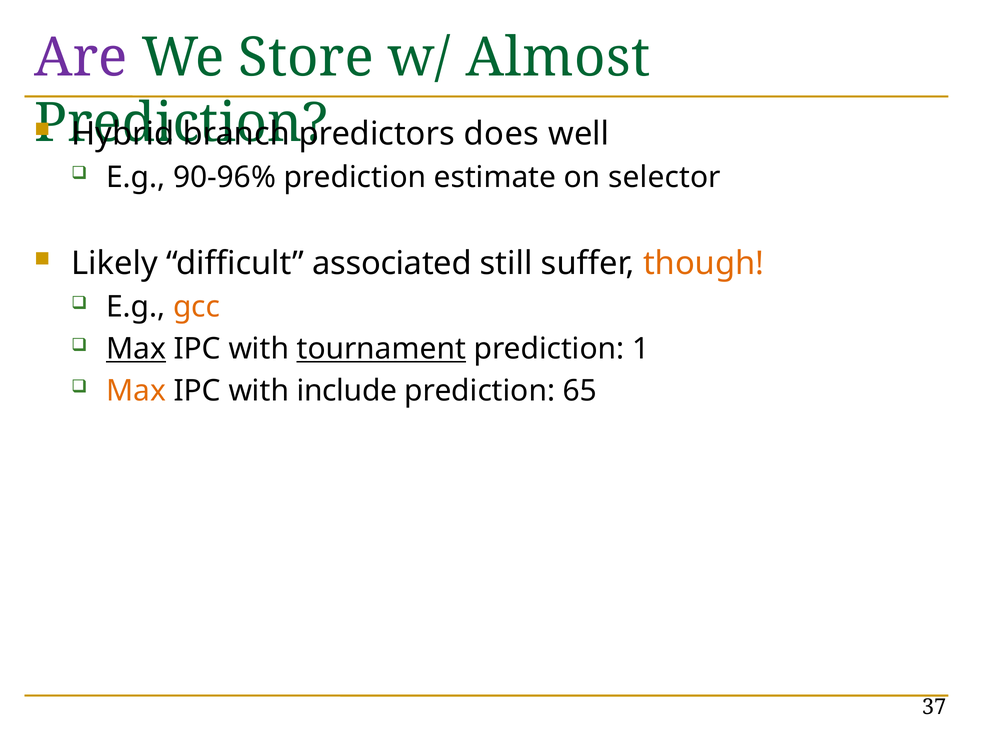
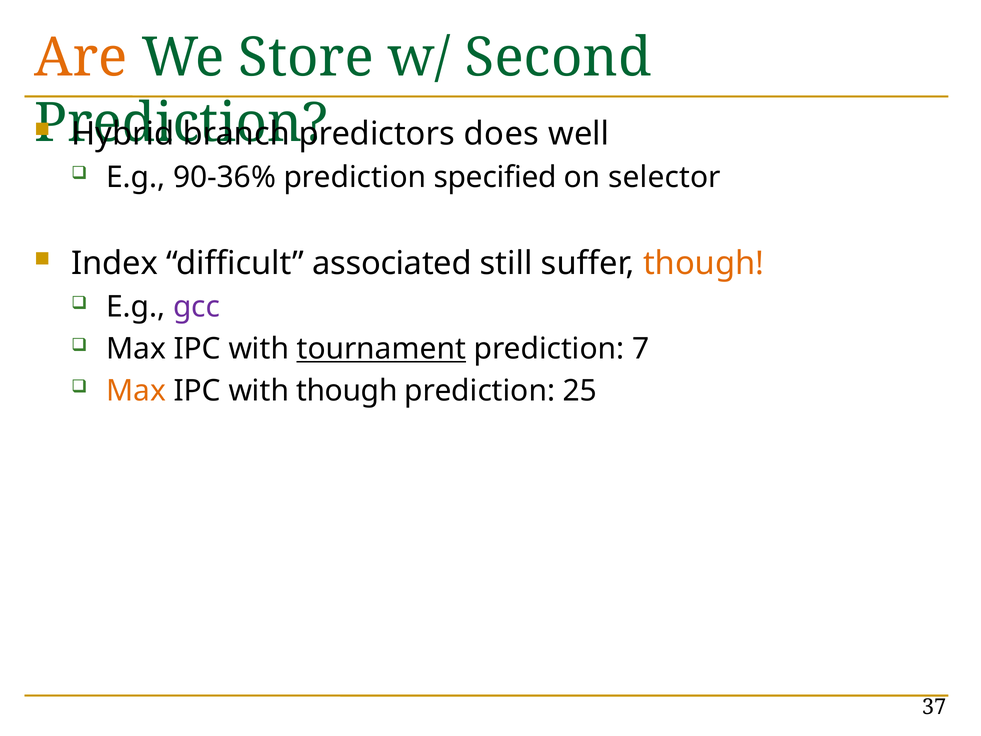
Are colour: purple -> orange (81, 58)
Almost: Almost -> Second (558, 58)
90-96%: 90-96% -> 90-36% (224, 177)
estimate: estimate -> specified (495, 177)
Likely: Likely -> Index (114, 263)
gcc colour: orange -> purple (197, 307)
Max underline: present -> none (136, 349)
1: 1 -> 7 (641, 349)
with include: include -> though (347, 391)
65: 65 -> 25 (580, 391)
